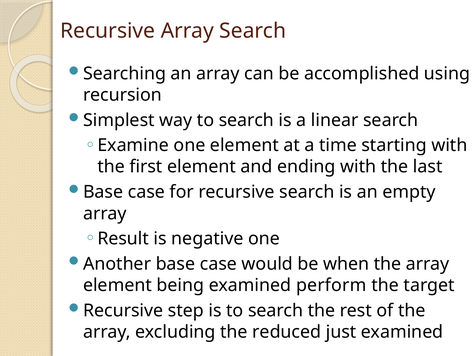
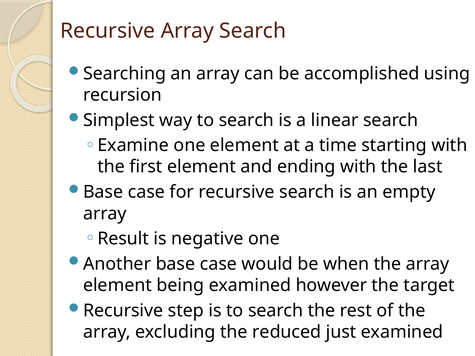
perform: perform -> however (331, 285)
